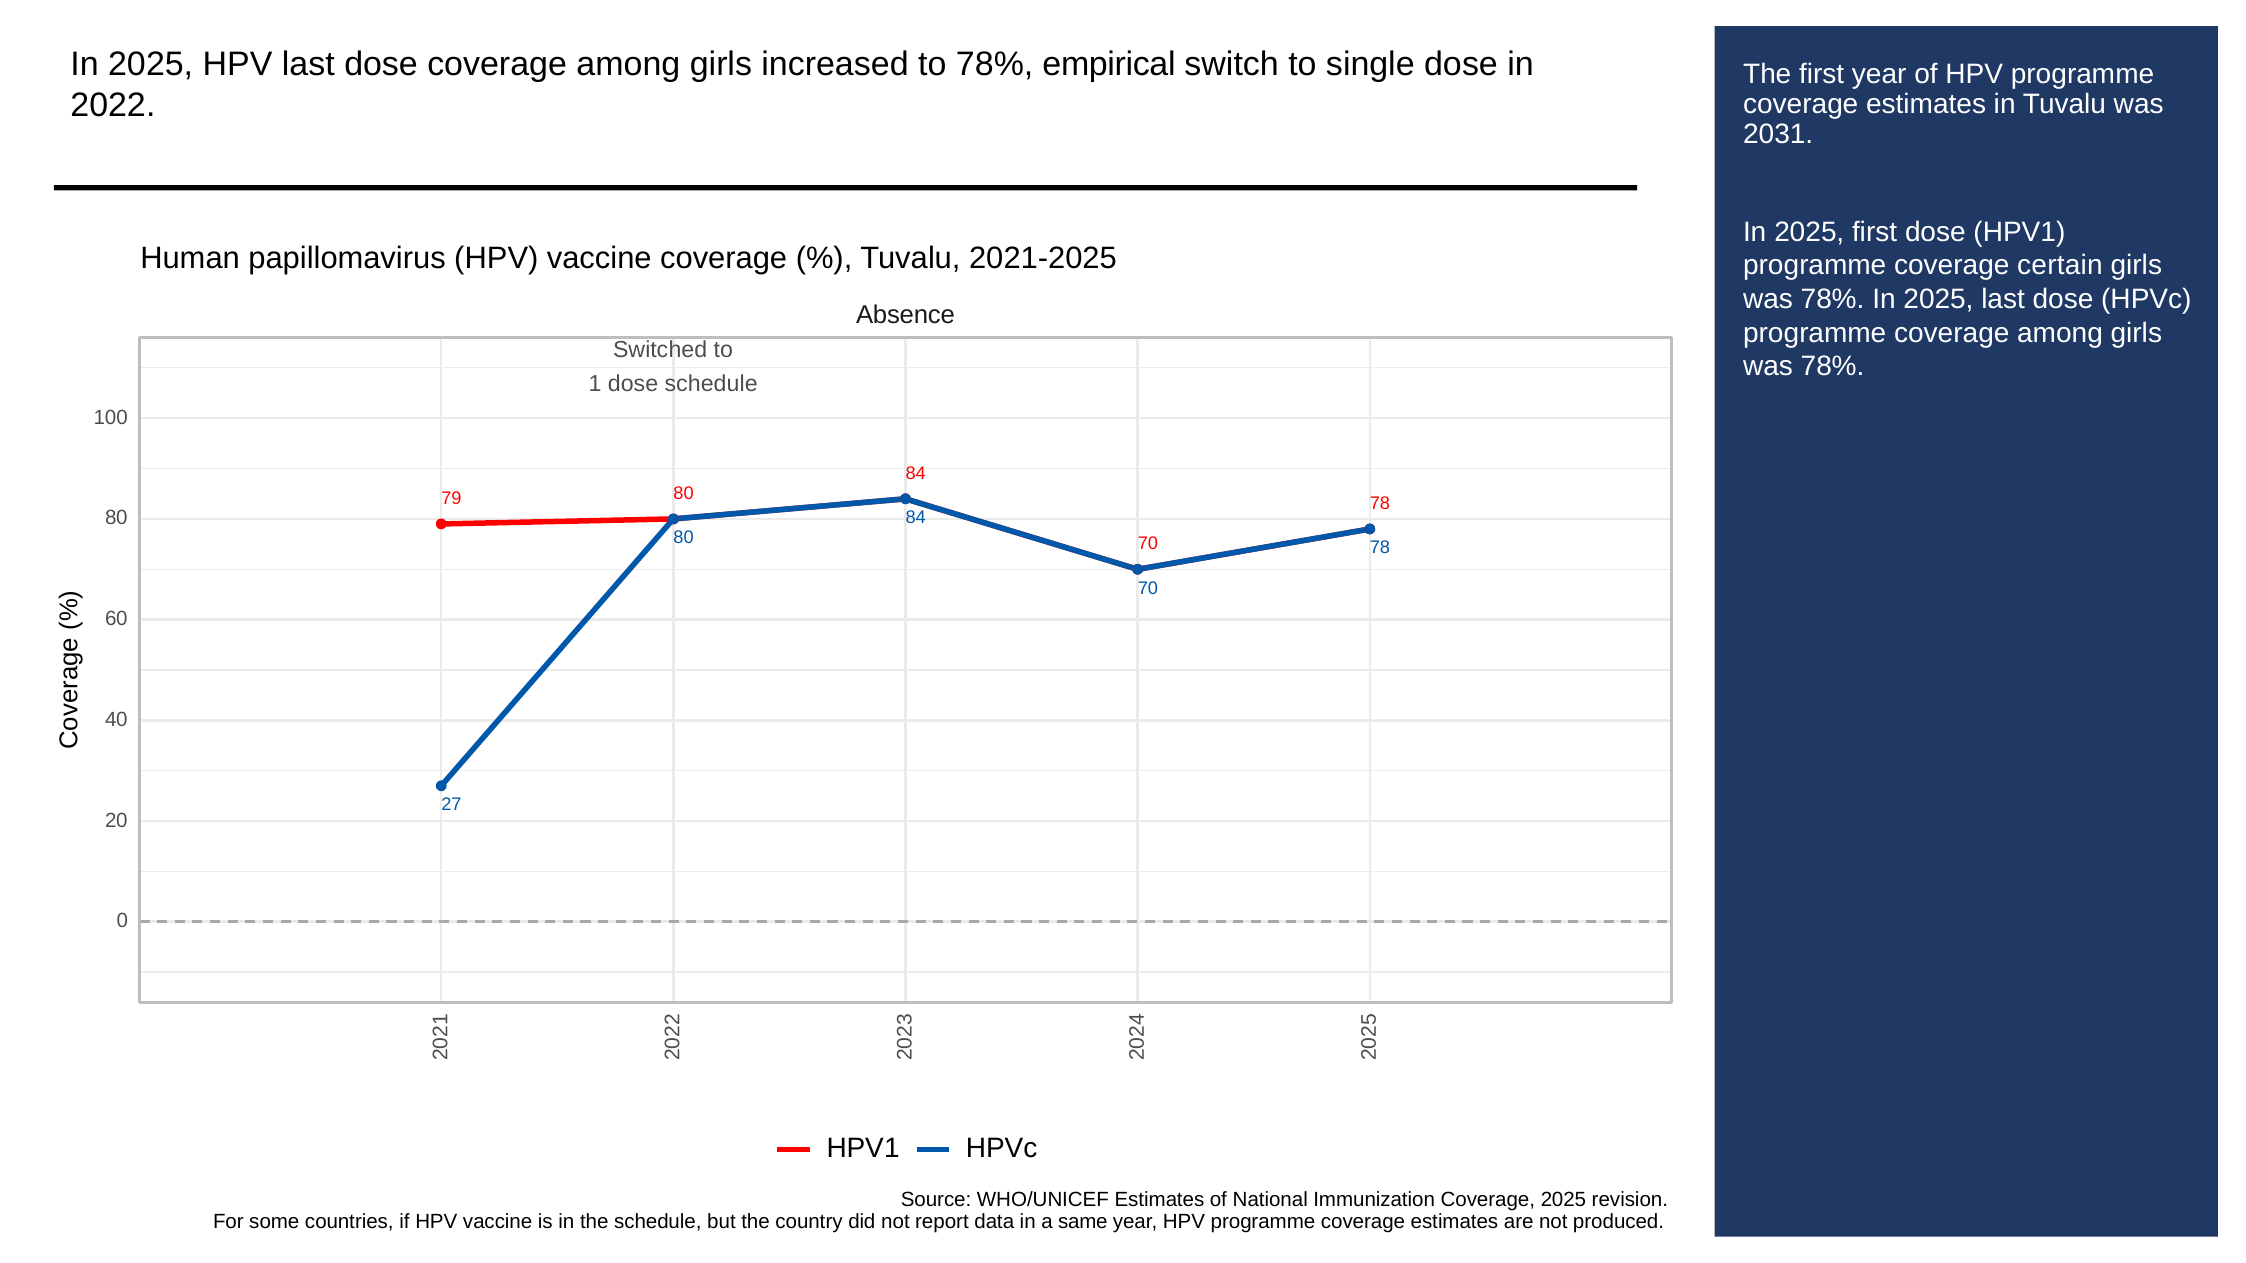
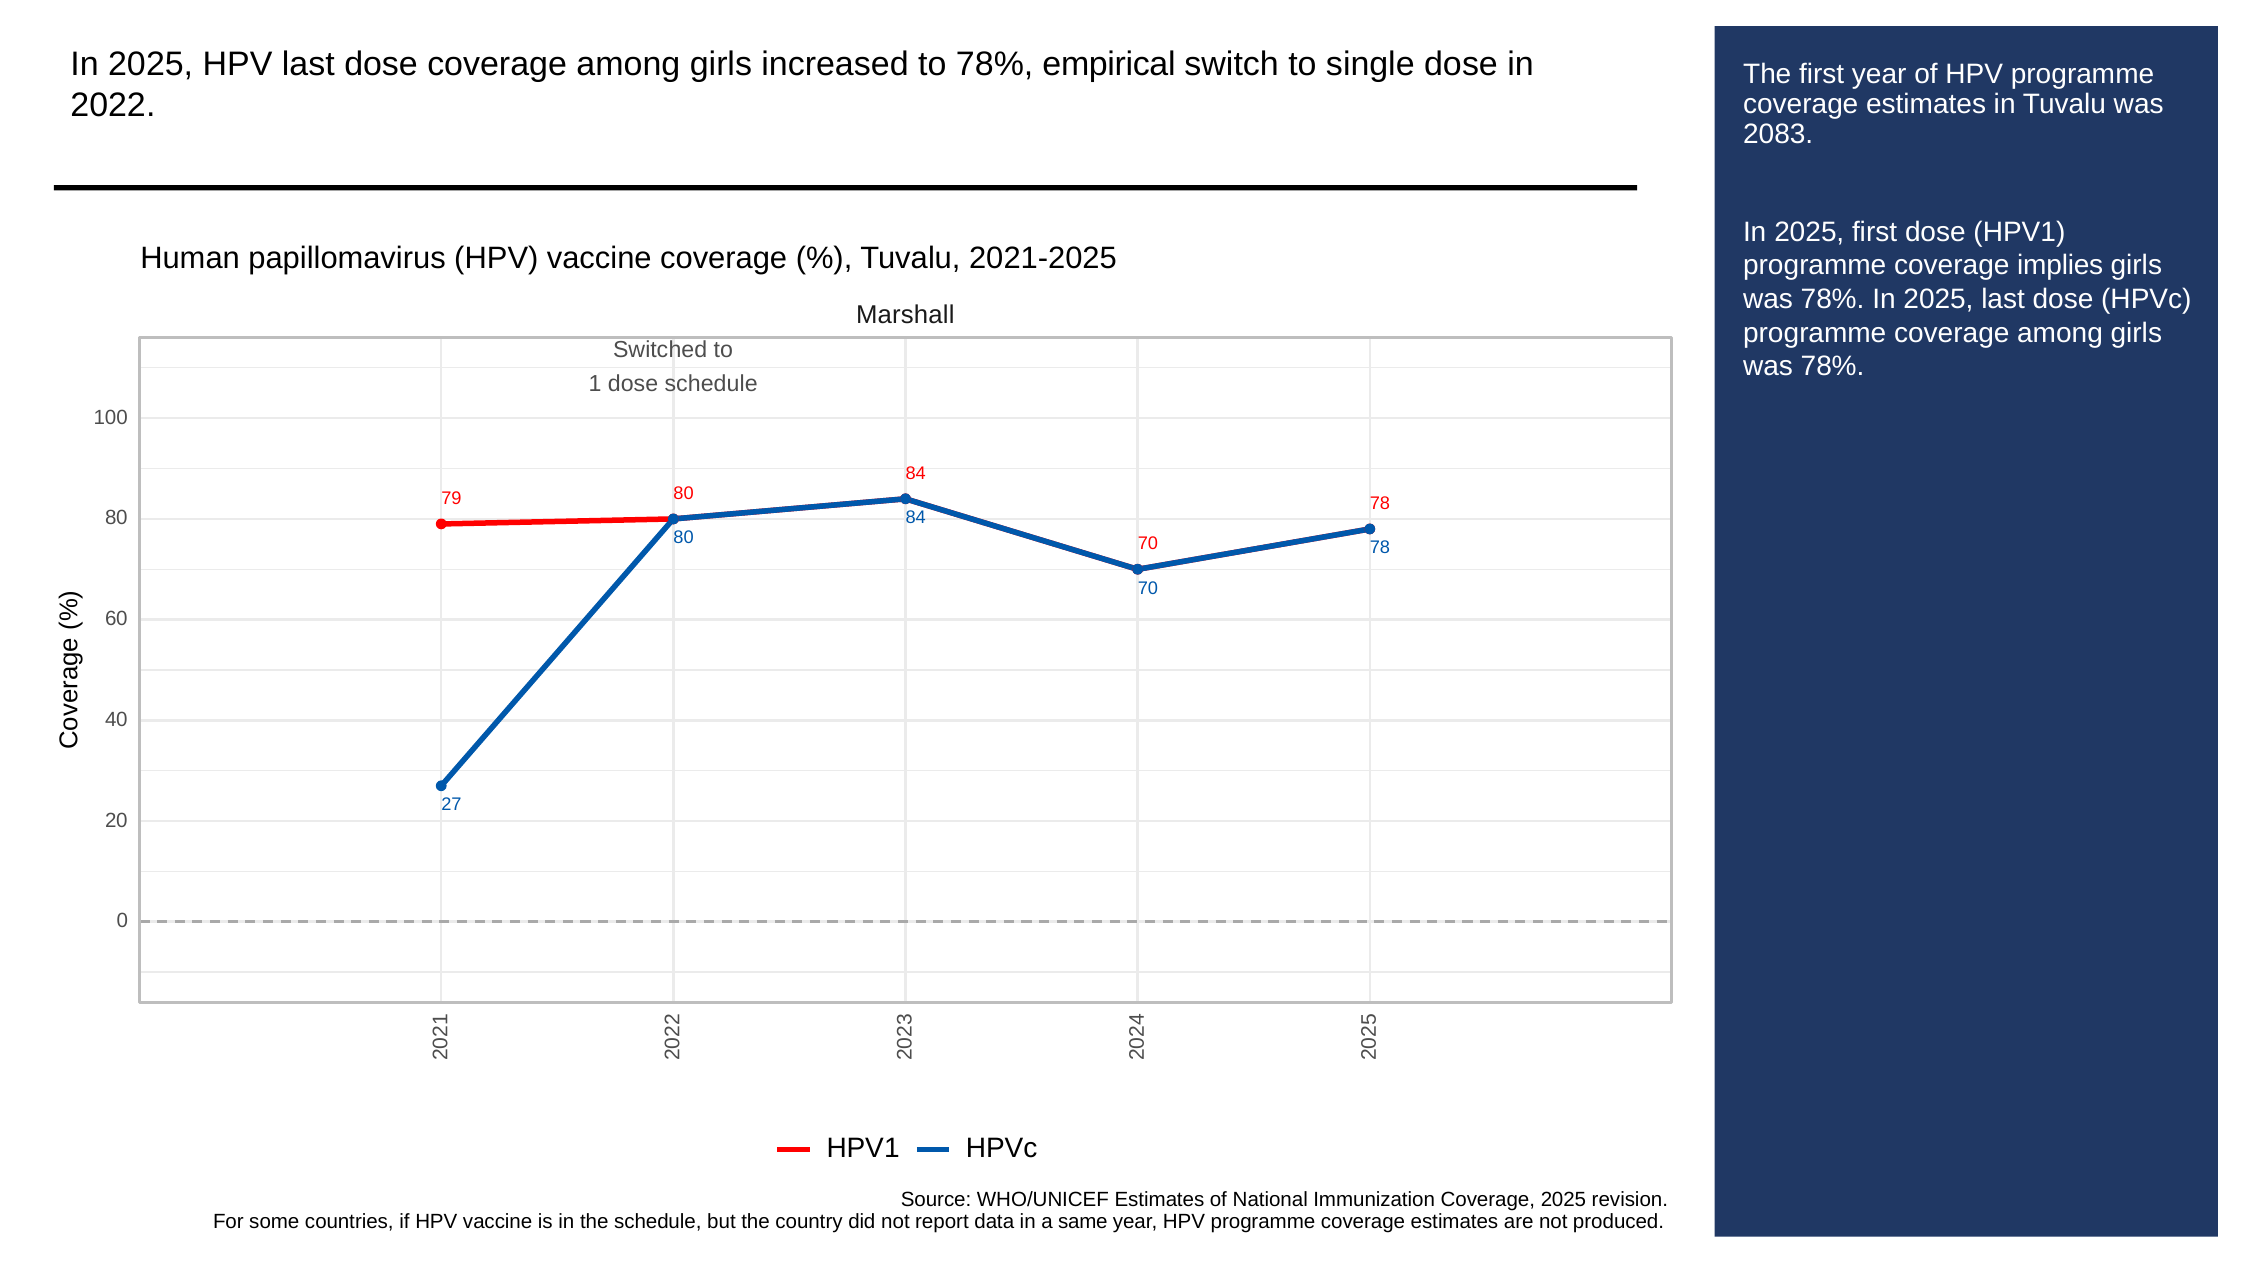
2031: 2031 -> 2083 (1778, 134)
certain: certain -> implies (2060, 266)
Absence: Absence -> Marshall (905, 315)
